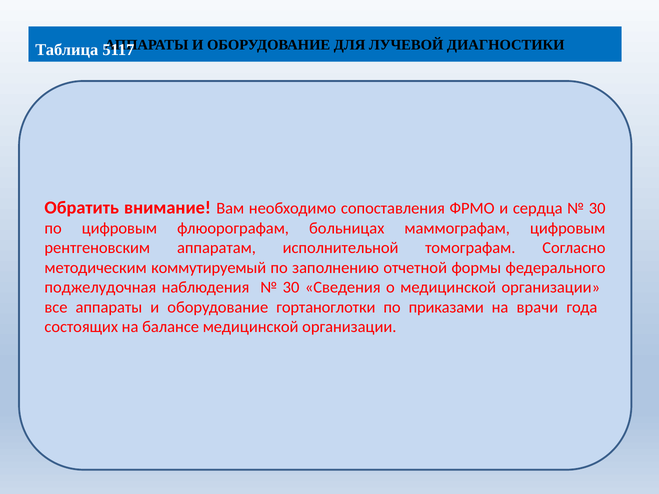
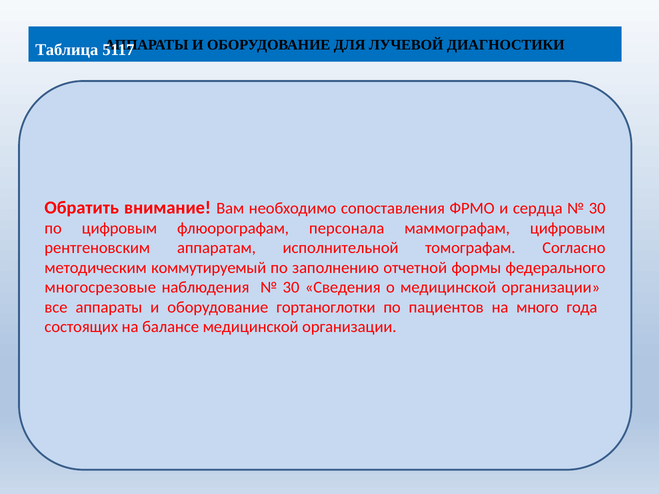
больницах: больницах -> персонала (347, 228)
поджелудочная: поджелудочная -> многосрезовые (100, 288)
приказами: приказами -> пациентов (446, 307)
врачи: врачи -> много (538, 307)
